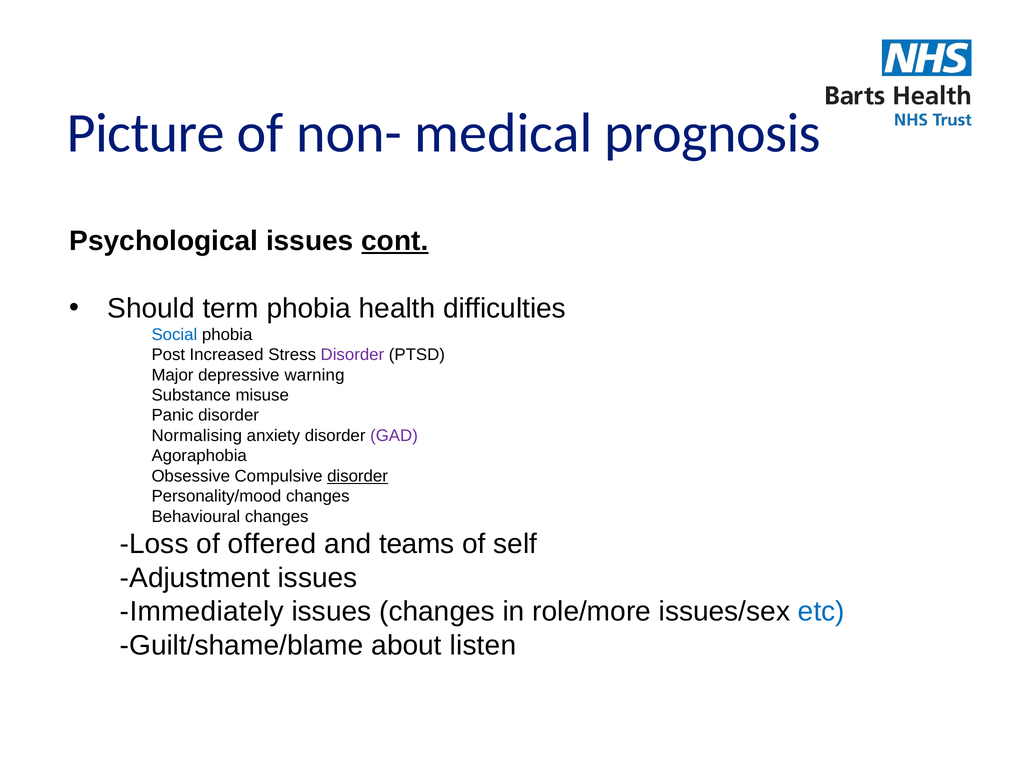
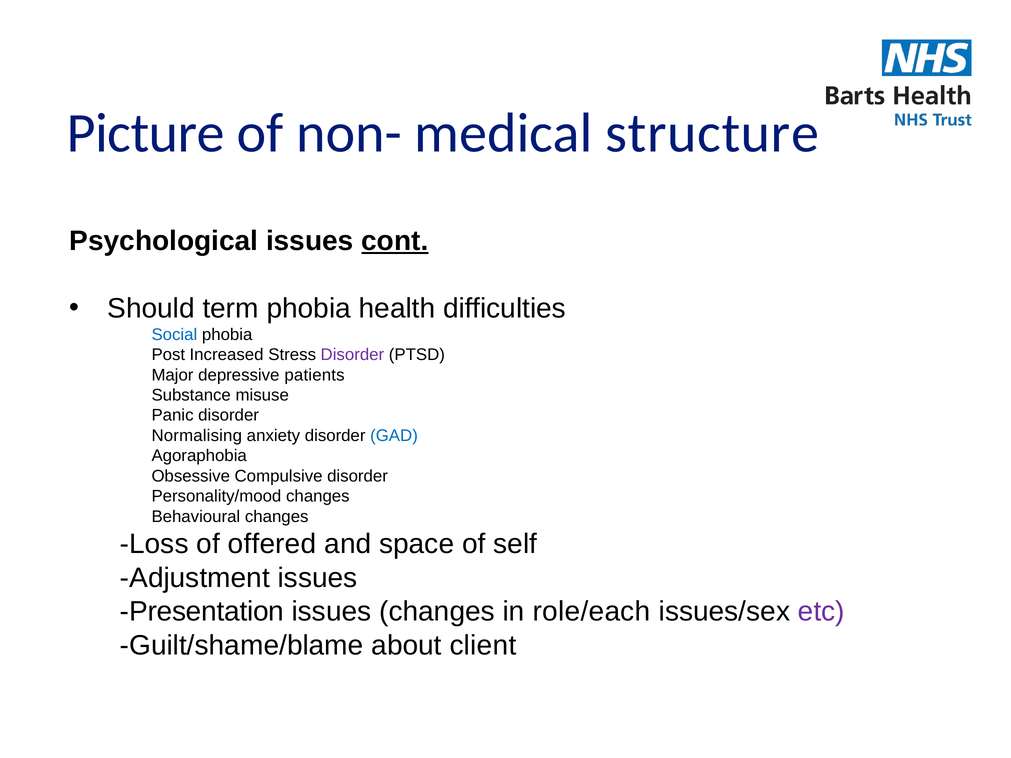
prognosis: prognosis -> structure (712, 134)
warning: warning -> patients (315, 375)
GAD colour: purple -> blue (394, 436)
disorder underline: present -> none (358, 476)
teams: teams -> space (417, 544)
Immediately: Immediately -> Presentation (202, 612)
role/more: role/more -> role/each (592, 612)
etc colour: blue -> purple (821, 612)
listen: listen -> client (483, 646)
